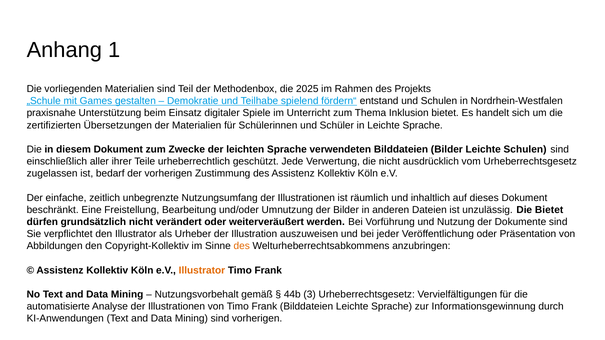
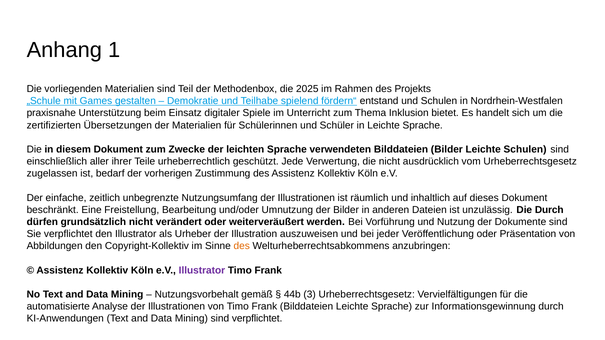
Die Bietet: Bietet -> Durch (549, 210)
Illustrator colour: orange -> purple (202, 271)
sind vorherigen: vorherigen -> verpflichtet (257, 319)
